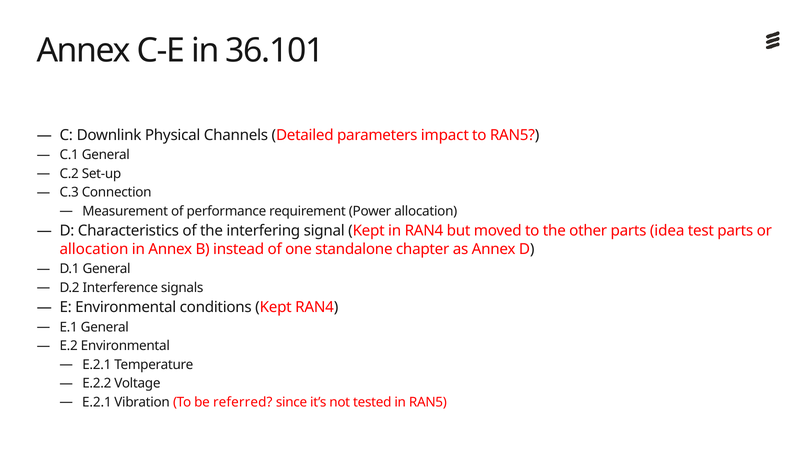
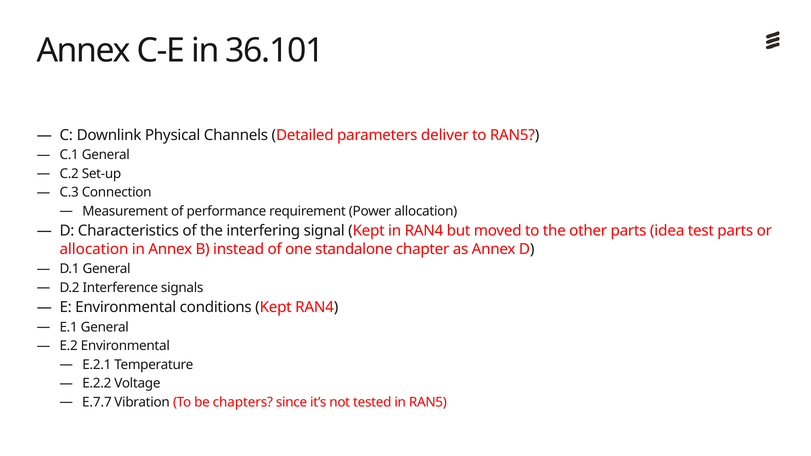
impact: impact -> deliver (445, 135)
E.2.1: E.2.1 -> E.7.7 (97, 402)
referred: referred -> chapters (243, 402)
